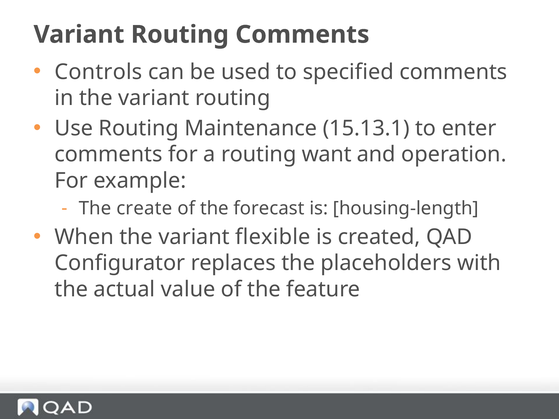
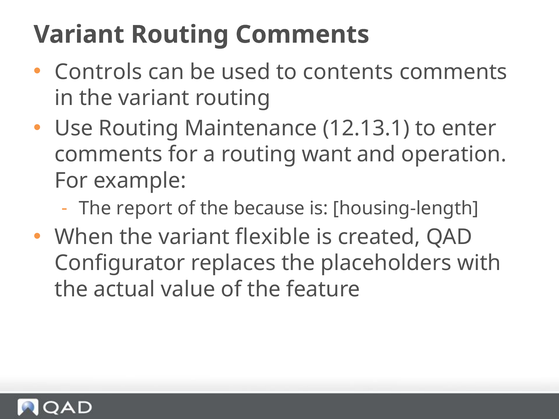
specified: specified -> contents (348, 72)
15.13.1: 15.13.1 -> 12.13.1 (366, 128)
create: create -> report (144, 208)
forecast: forecast -> because (269, 208)
